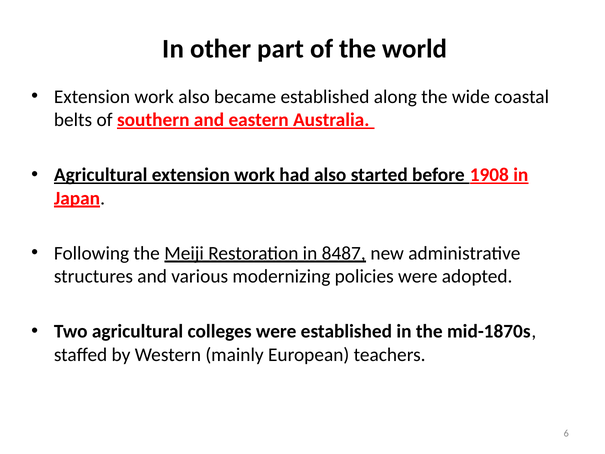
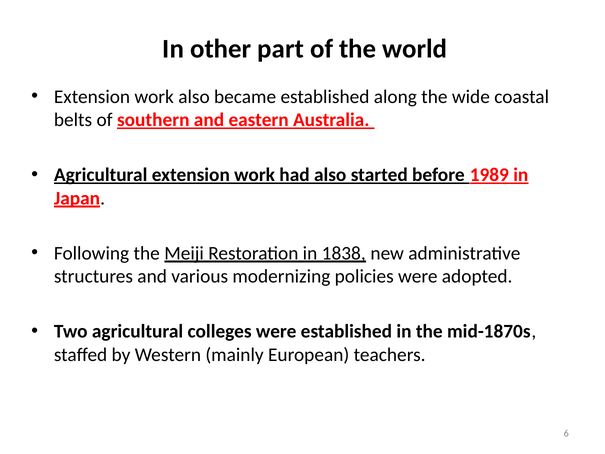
1908: 1908 -> 1989 (489, 175)
8487: 8487 -> 1838 (344, 253)
